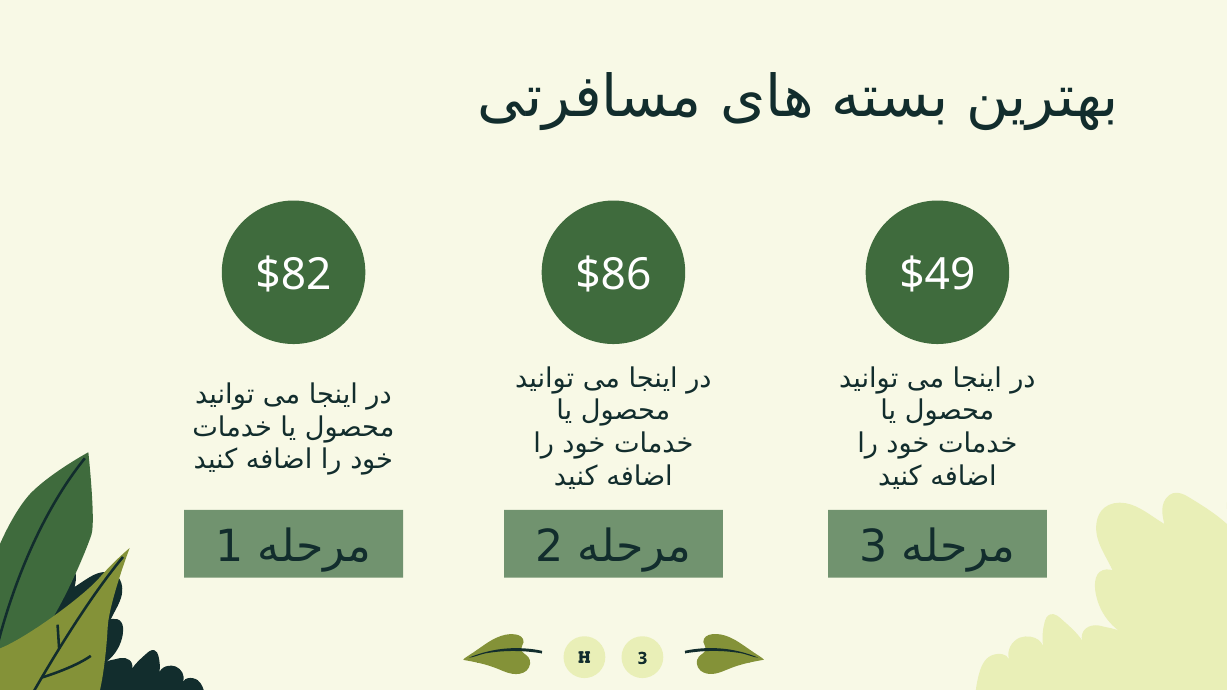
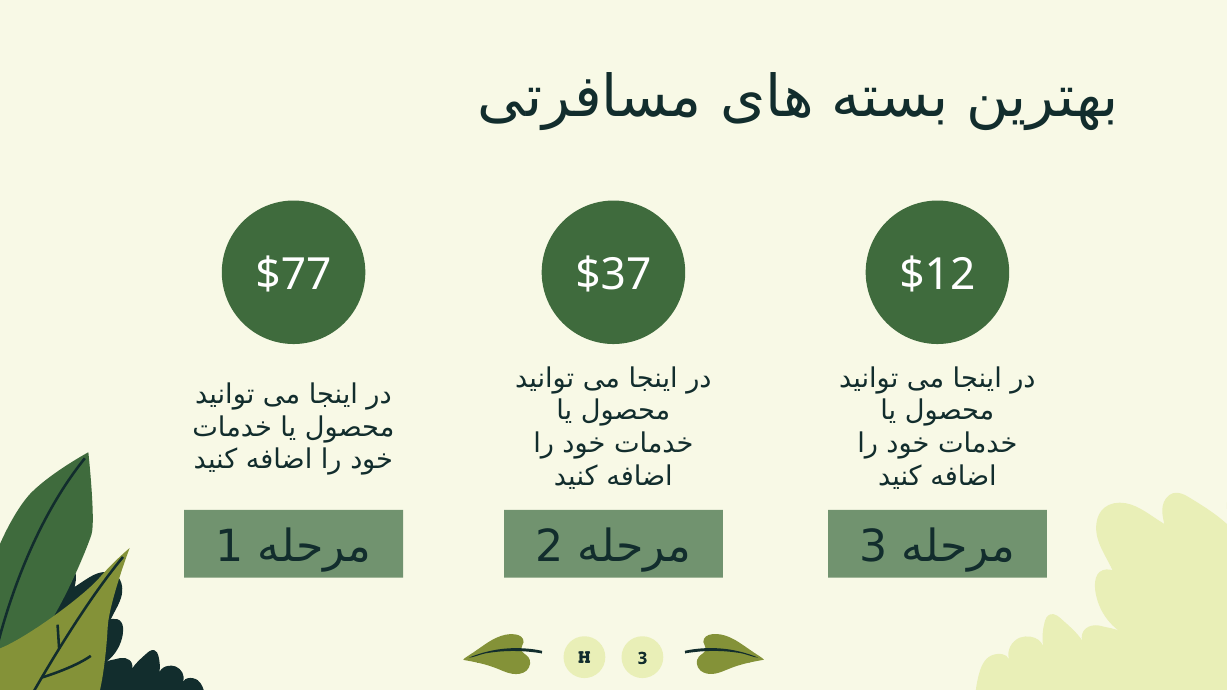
$82: $82 -> $77 (294, 275)
$86: $86 -> $37 (613, 275)
$49: $49 -> $12 (937, 275)
